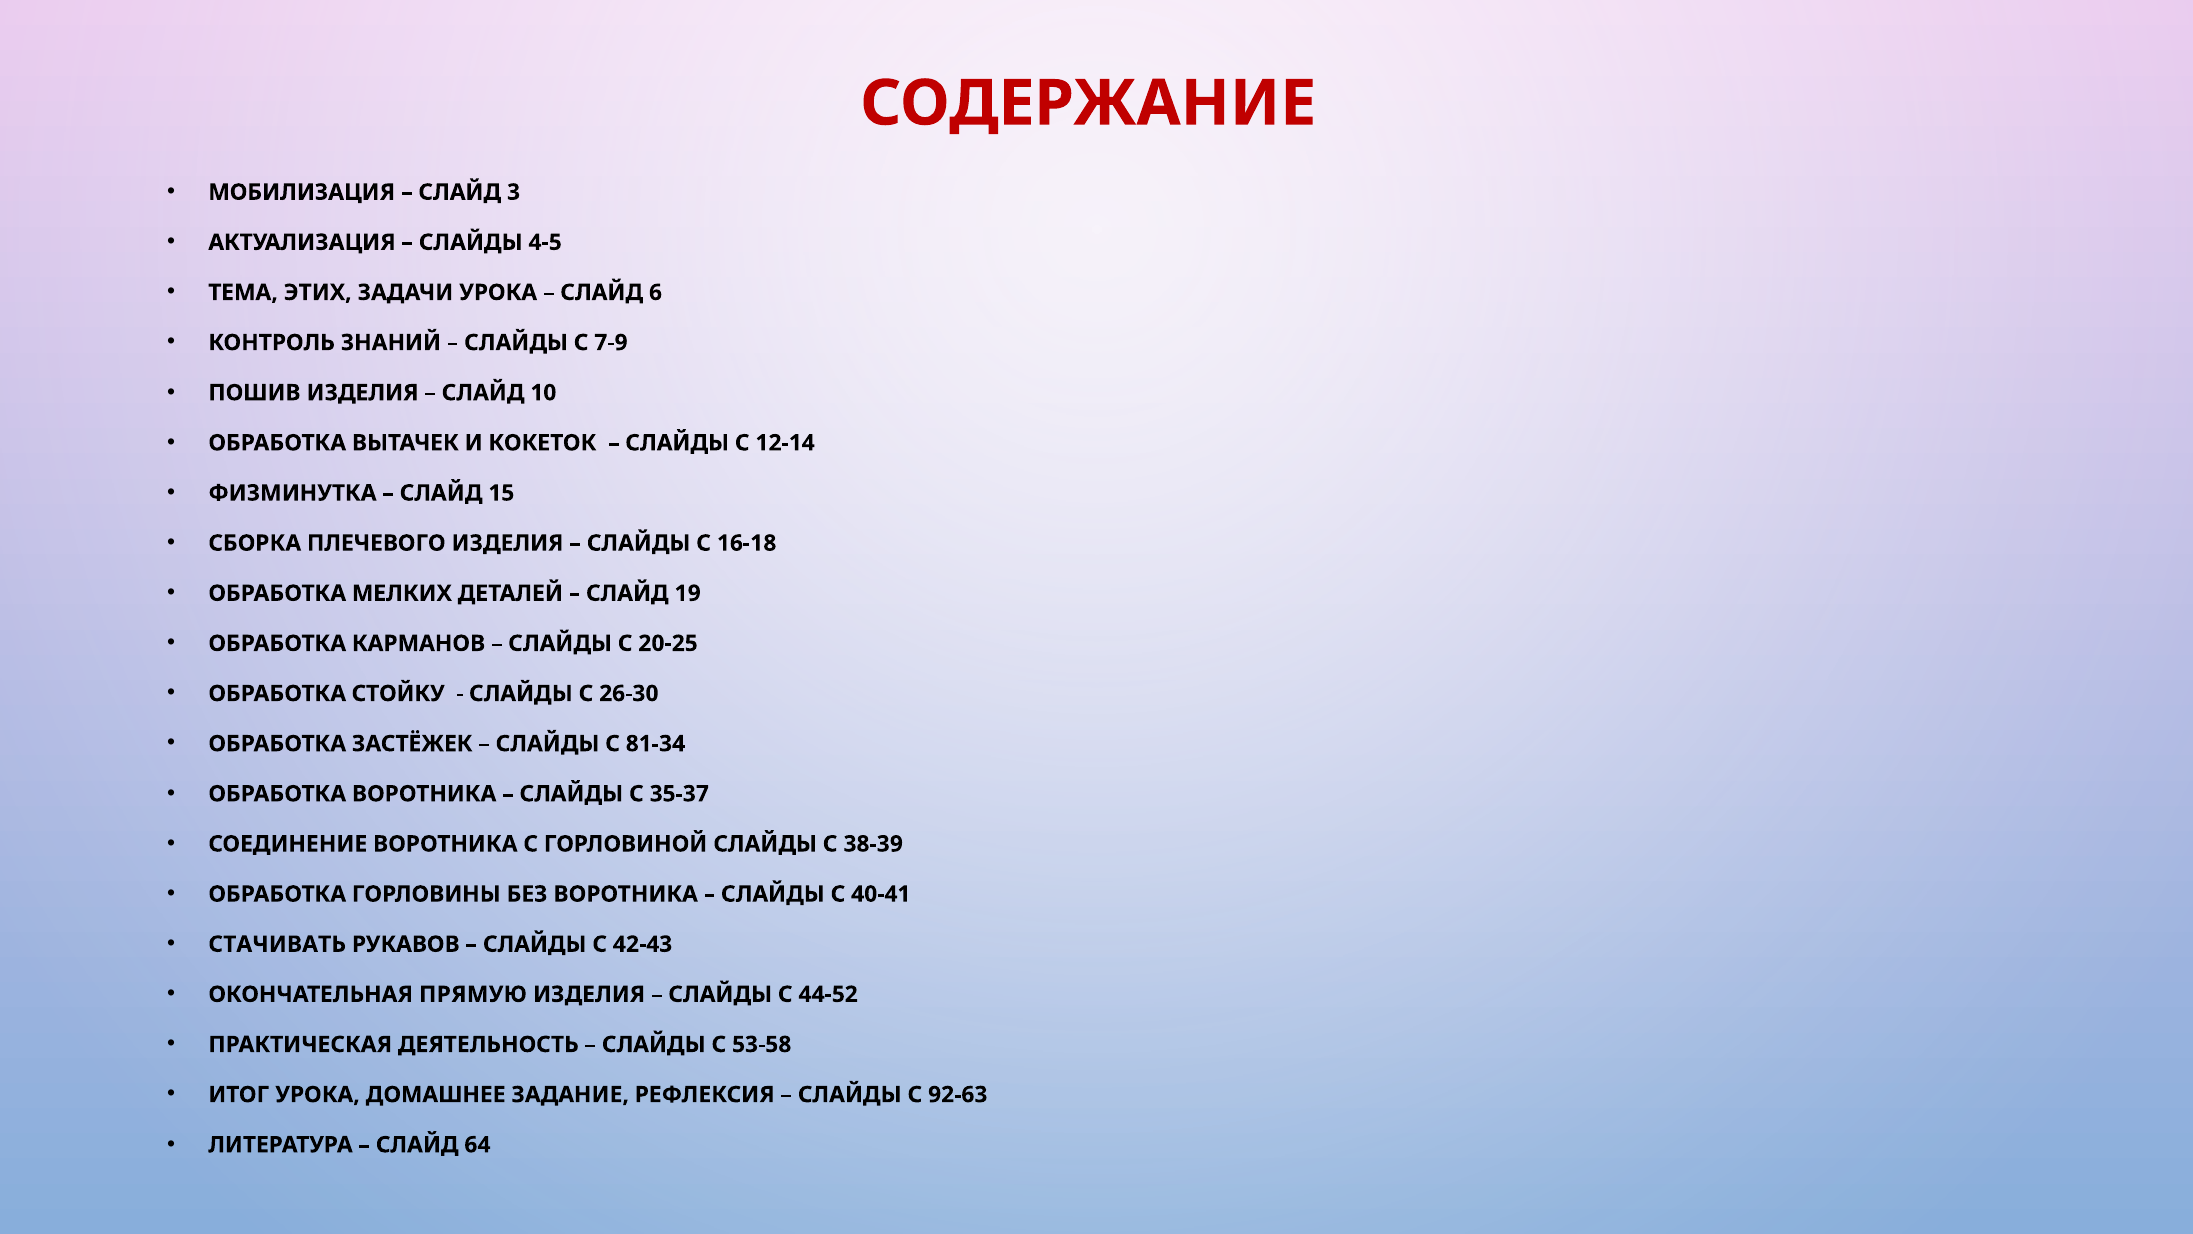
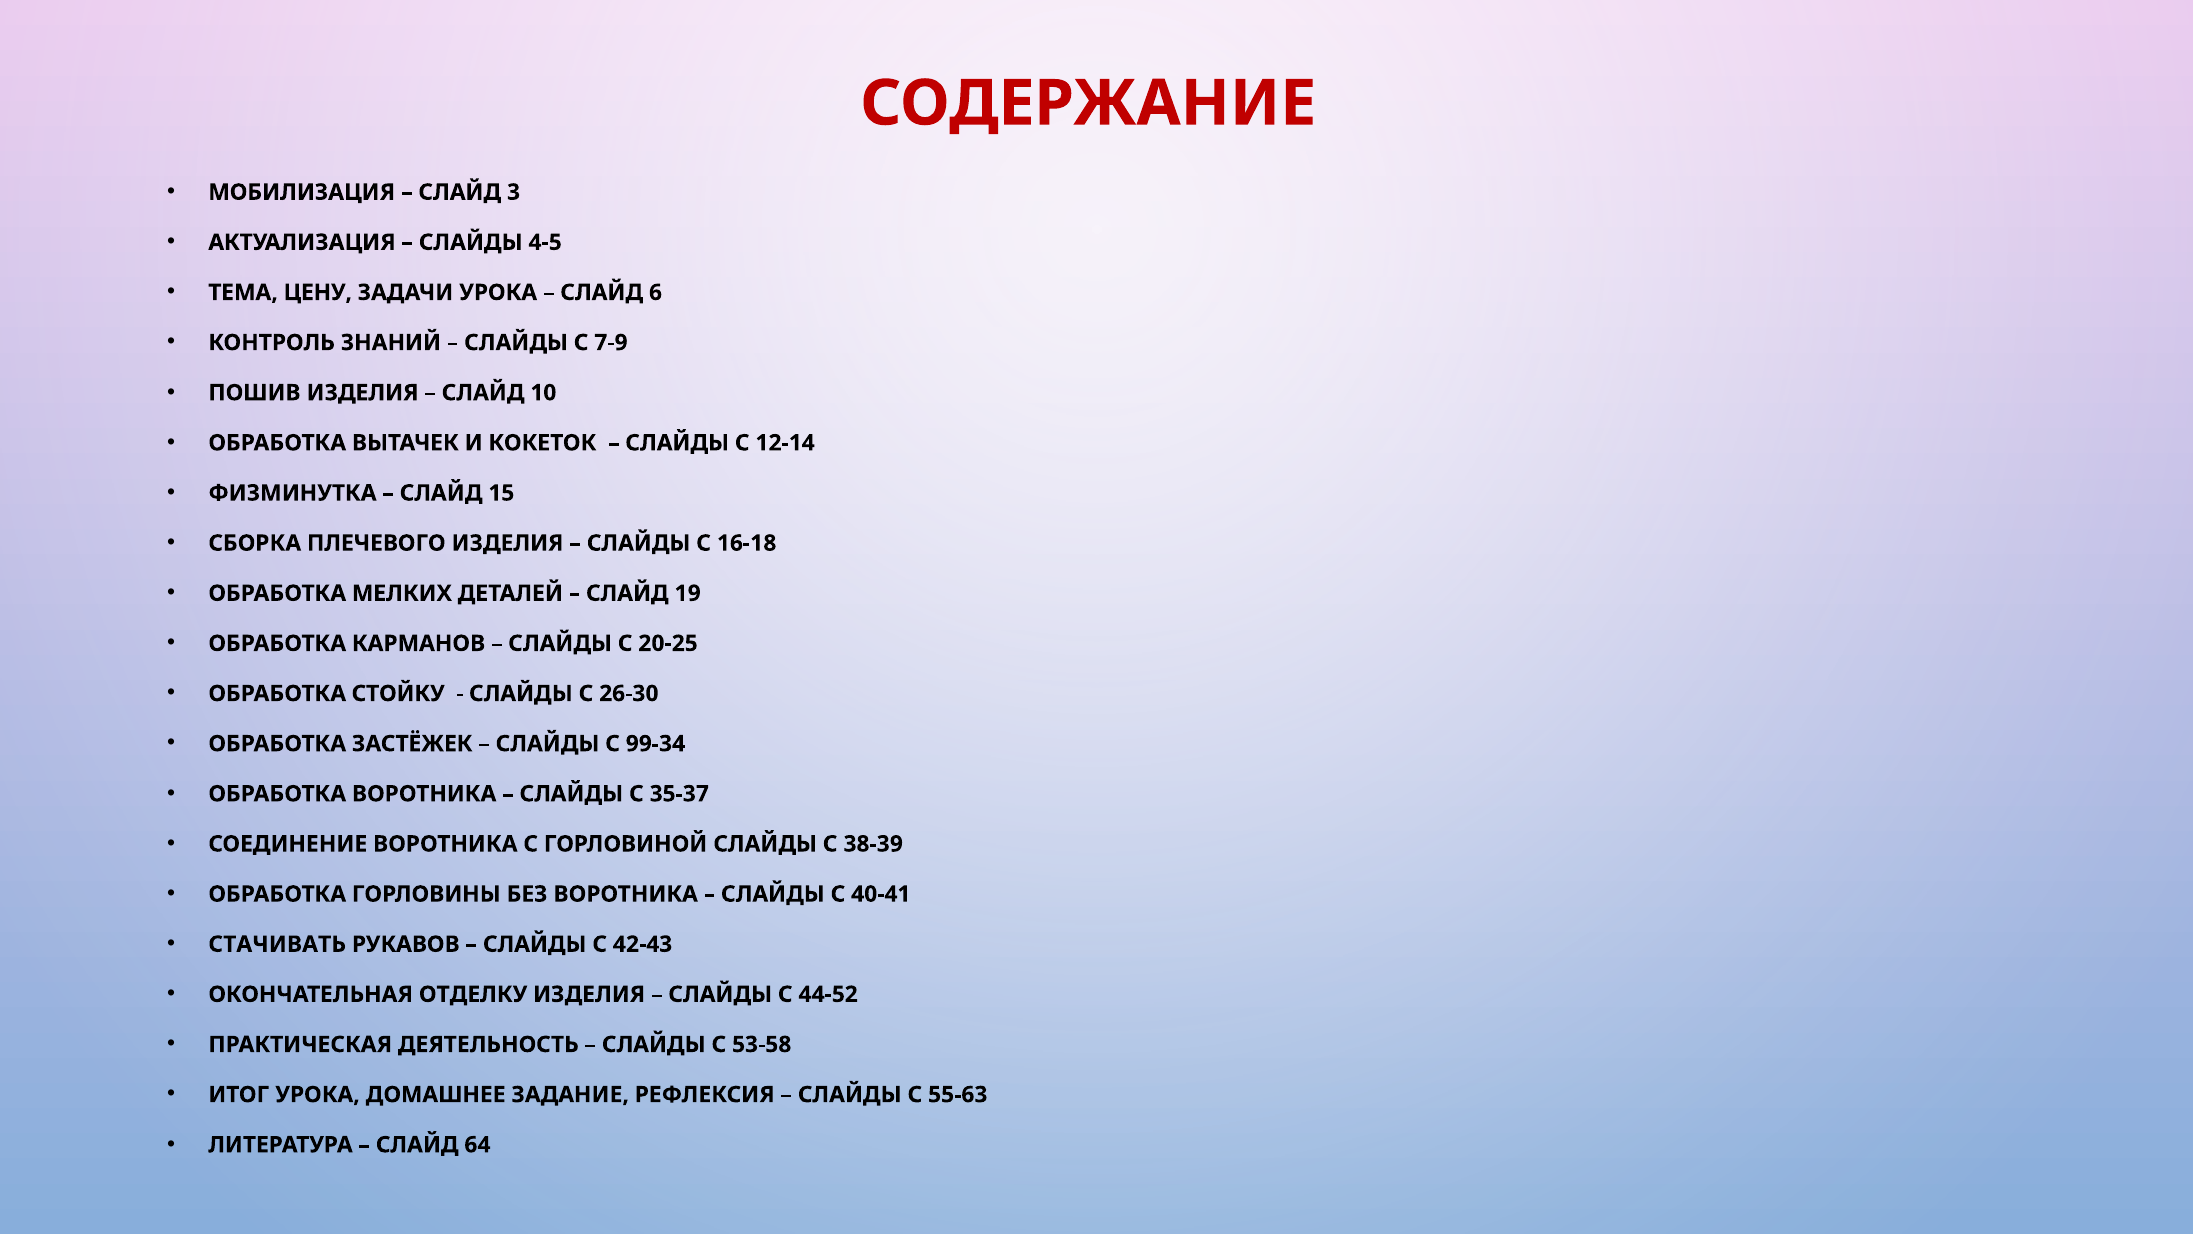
ЭТИХ: ЭТИХ -> ЦЕНУ (318, 292)
81-34: 81-34 -> 99-34 (655, 743)
ПРЯМУЮ: ПРЯМУЮ -> ОТДЕЛКУ (473, 994)
92-63: 92-63 -> 55-63 (958, 1094)
